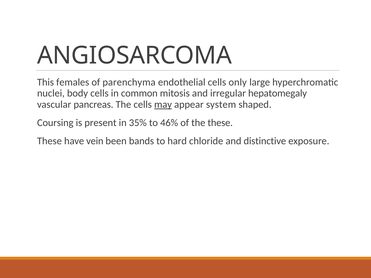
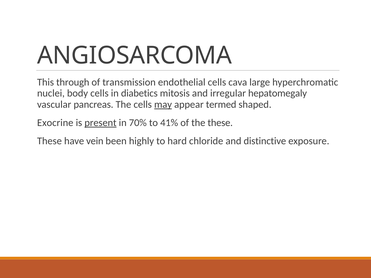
females: females -> through (73, 82)
parenchyma: parenchyma -> transmission (129, 82)
only: only -> cava (238, 82)
common: common -> diabetics (139, 93)
system: system -> termed (221, 105)
Coursing: Coursing -> Exocrine (55, 123)
present underline: none -> present (101, 123)
35%: 35% -> 70% (138, 123)
46%: 46% -> 41% (169, 123)
bands: bands -> highly (141, 141)
